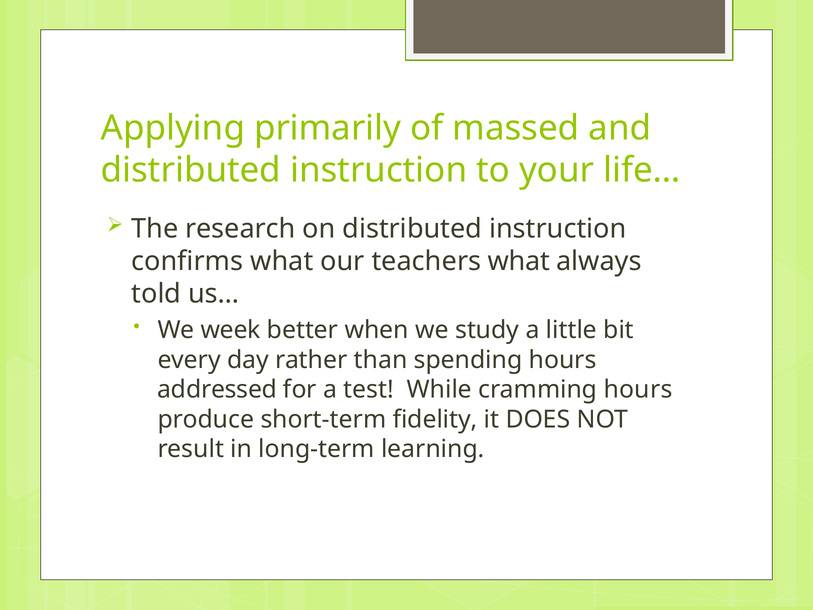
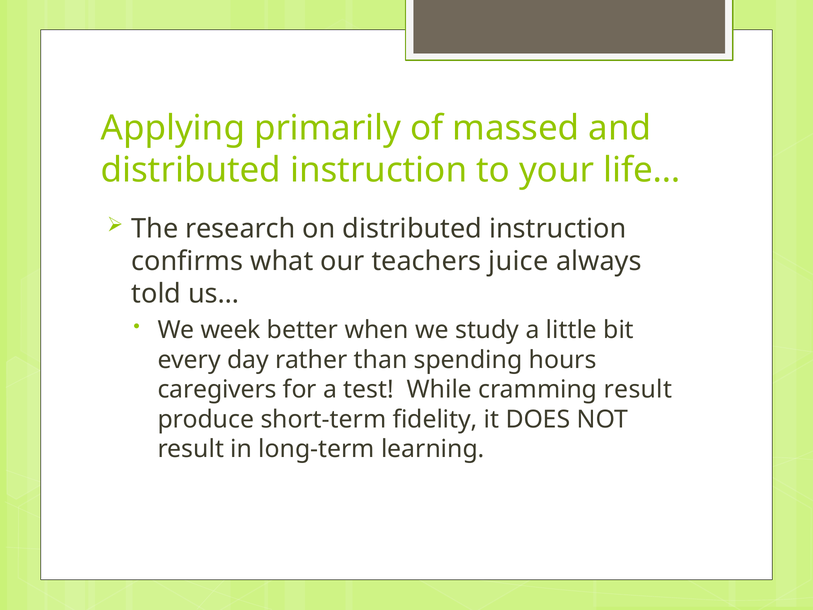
teachers what: what -> juice (518, 261)
addressed: addressed -> caregivers (217, 389)
cramming hours: hours -> result (638, 389)
